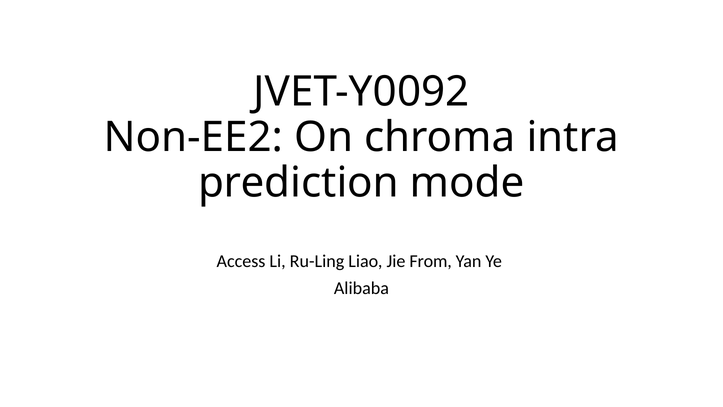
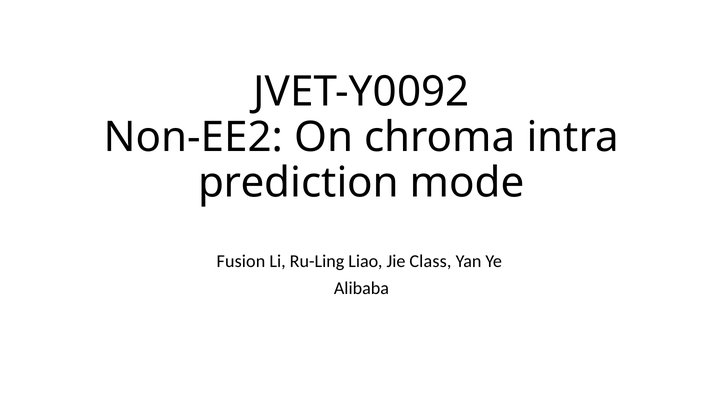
Access: Access -> Fusion (241, 261)
From: From -> Class (430, 261)
